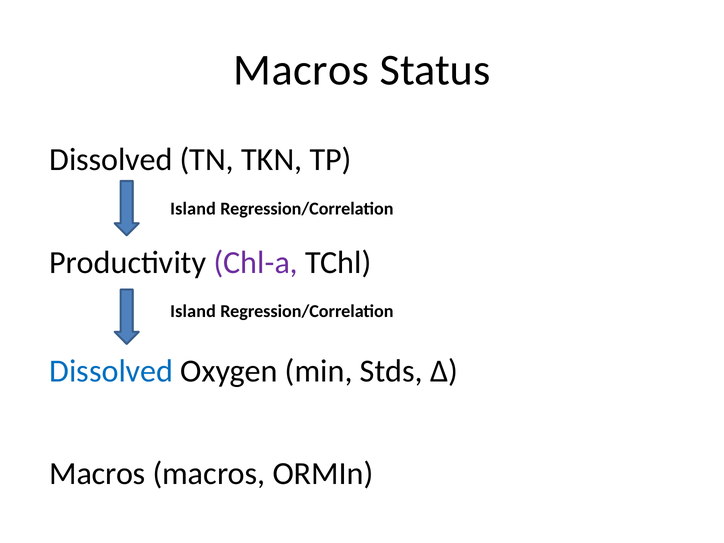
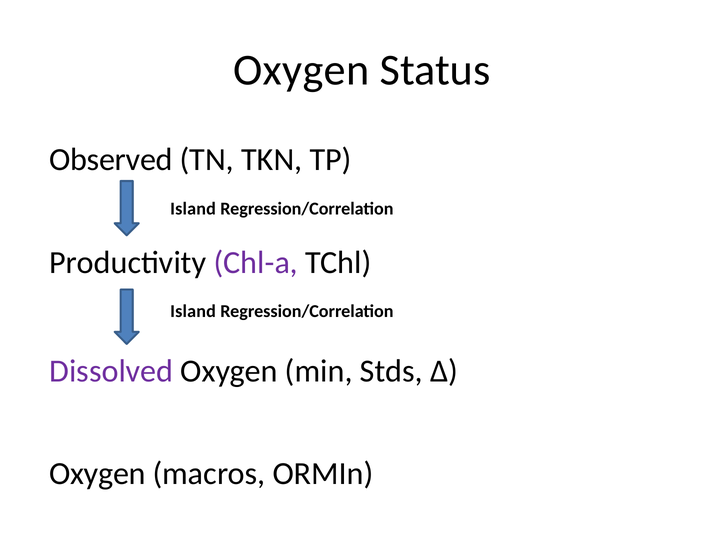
Macros: Macros -> Oxygen (301, 70)
Dissolved: Dissolved -> Observed (111, 160)
Dissolved colour: blue -> purple (111, 371)
Macros: Macros -> Oxygen (97, 474)
